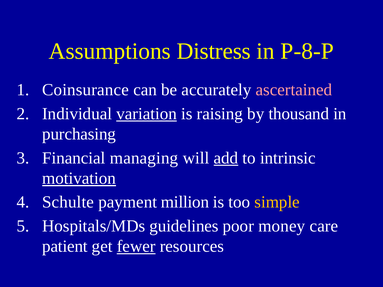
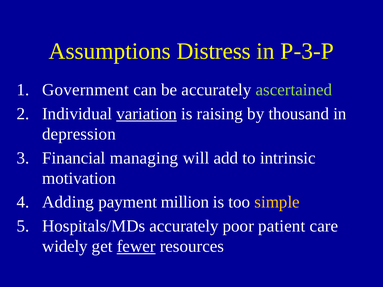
P-8-P: P-8-P -> P-3-P (307, 51)
Coinsurance: Coinsurance -> Government (85, 90)
ascertained colour: pink -> light green (294, 90)
purchasing: purchasing -> depression (79, 134)
add underline: present -> none (226, 158)
motivation underline: present -> none (79, 178)
Schulte: Schulte -> Adding (68, 202)
Hospitals/MDs guidelines: guidelines -> accurately (184, 226)
money: money -> patient (282, 226)
patient: patient -> widely (65, 247)
